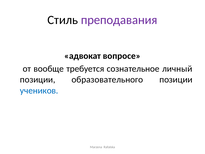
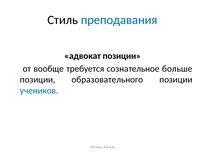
преподавания colour: purple -> blue (119, 20)
адвокат вопросе: вопросе -> позиции (122, 56)
личный: личный -> больше (177, 69)
